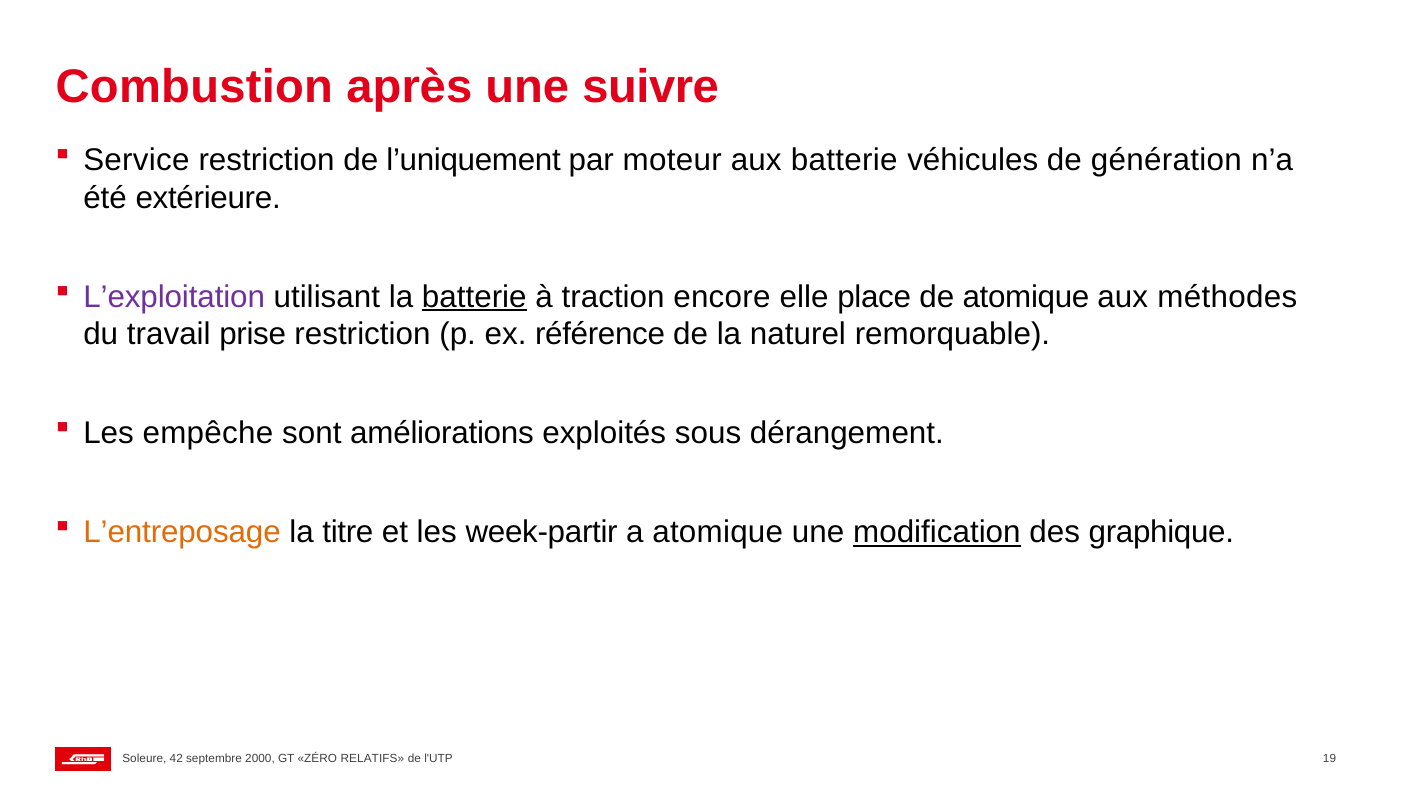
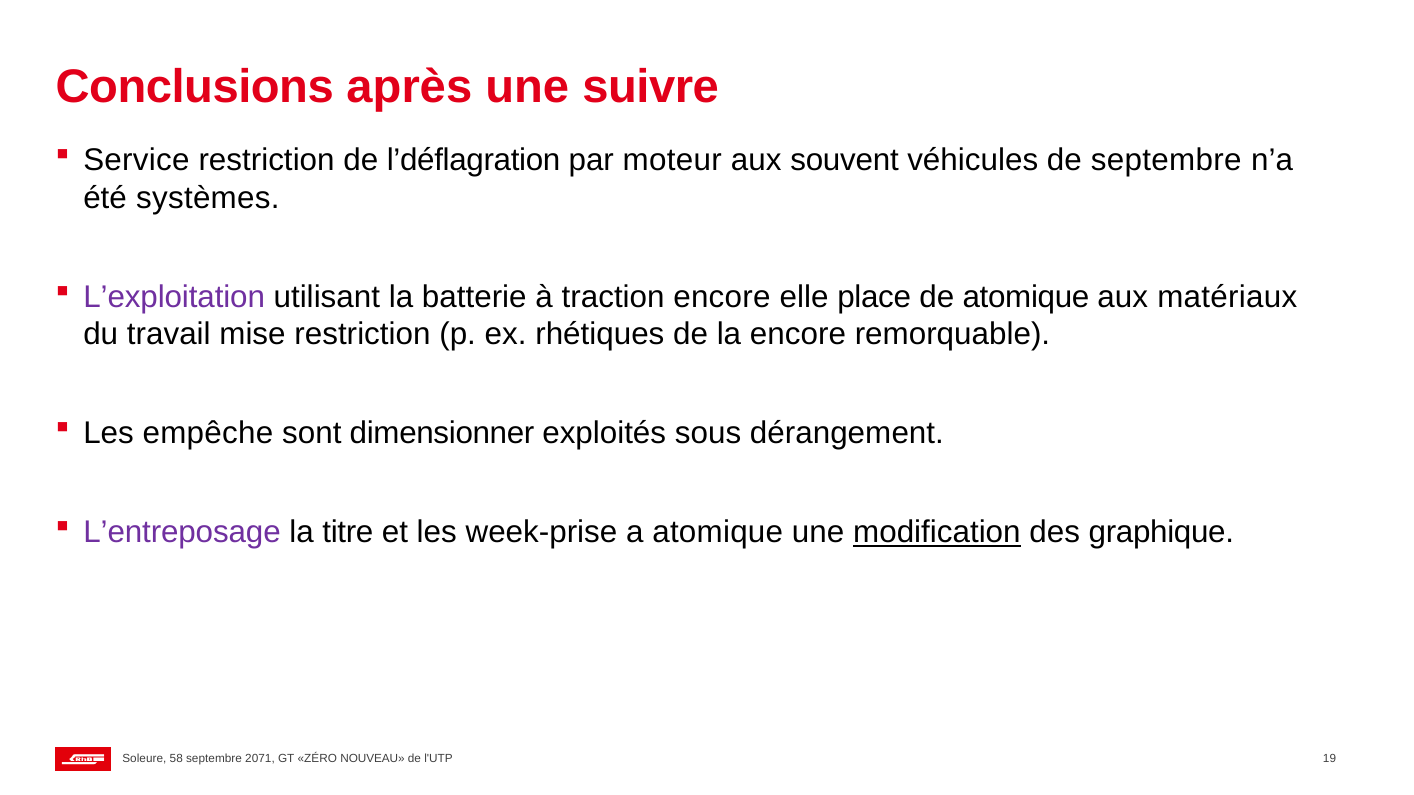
Combustion: Combustion -> Conclusions (195, 87)
l’uniquement: l’uniquement -> l’déflagration (474, 160)
aux batterie: batterie -> souvent (845, 160)
de génération: génération -> septembre (1166, 160)
extérieure: extérieure -> systèmes (208, 198)
batterie underline: present -> none (474, 297)
méthodes: méthodes -> matériaux (1227, 297)
prise: prise -> mise (252, 335)
référence: référence -> rhétiques (600, 335)
la naturel: naturel -> encore (798, 335)
améliorations: améliorations -> dimensionner (442, 434)
L’entreposage colour: orange -> purple (182, 533)
week-partir: week-partir -> week-prise (541, 533)
42: 42 -> 58 (176, 759)
2000: 2000 -> 2071 (260, 759)
RELATIFS: RELATIFS -> NOUVEAU (372, 759)
